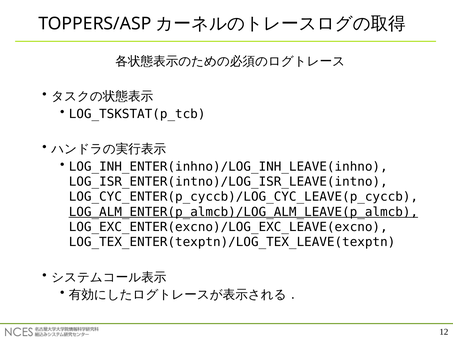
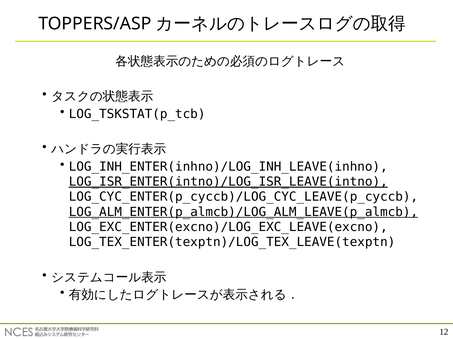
LOG_ISR_ENTER(intno)/LOG_ISR_LEAVE(intno underline: none -> present (228, 182)
